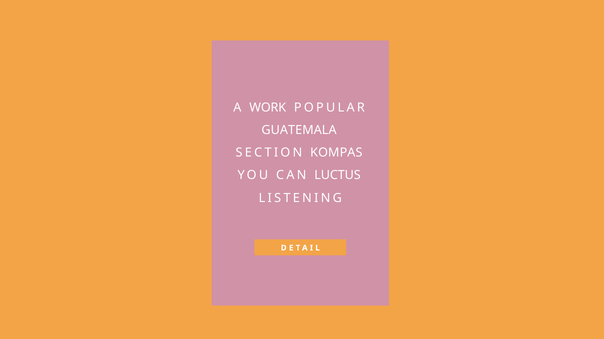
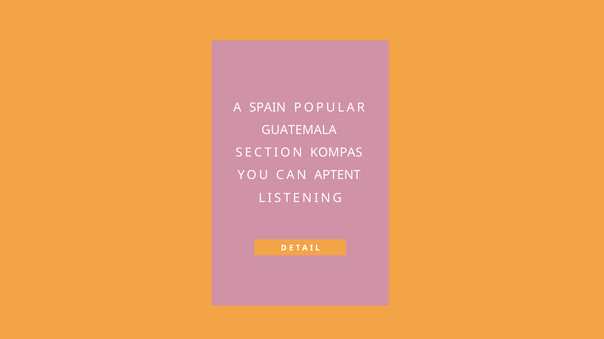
WORK: WORK -> SPAIN (268, 108)
LUCTUS: LUCTUS -> APTENT (337, 176)
